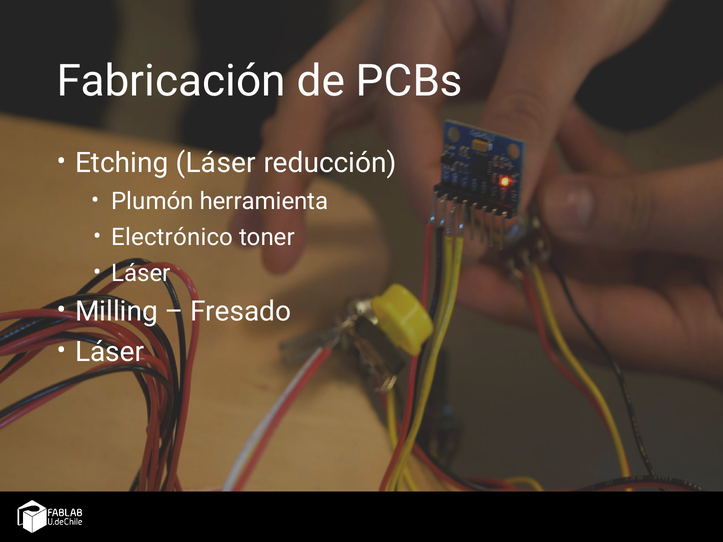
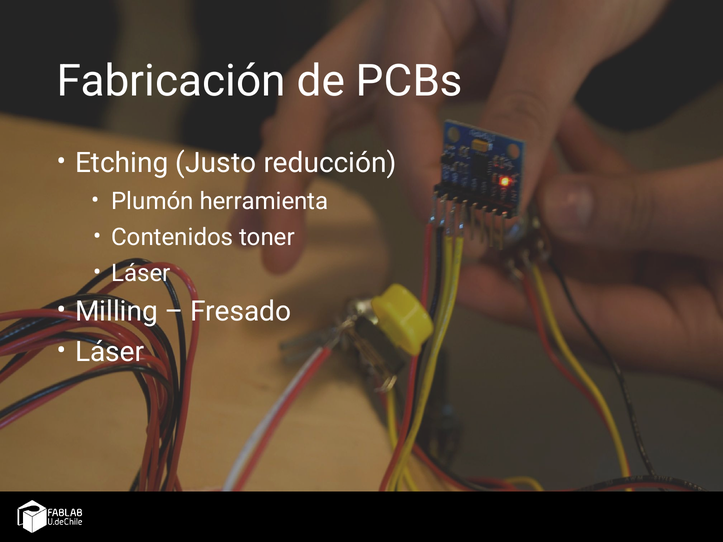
Etching Láser: Láser -> Justo (216, 163)
Electrónico: Electrónico -> Contenidos (172, 237)
